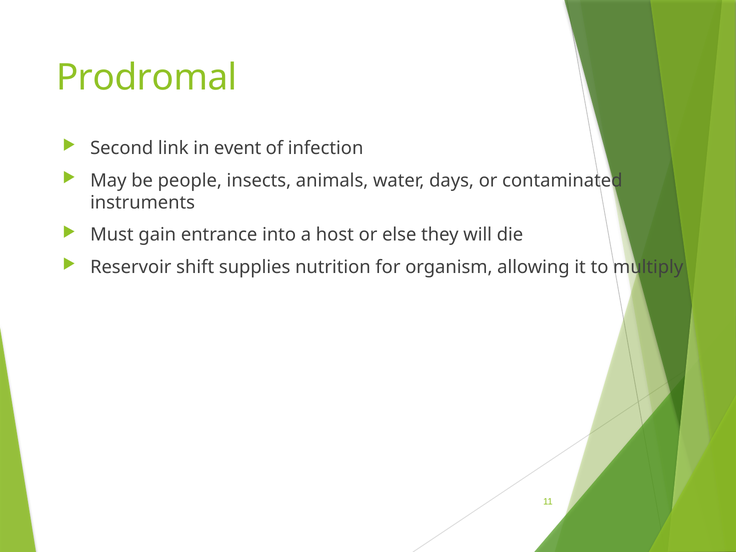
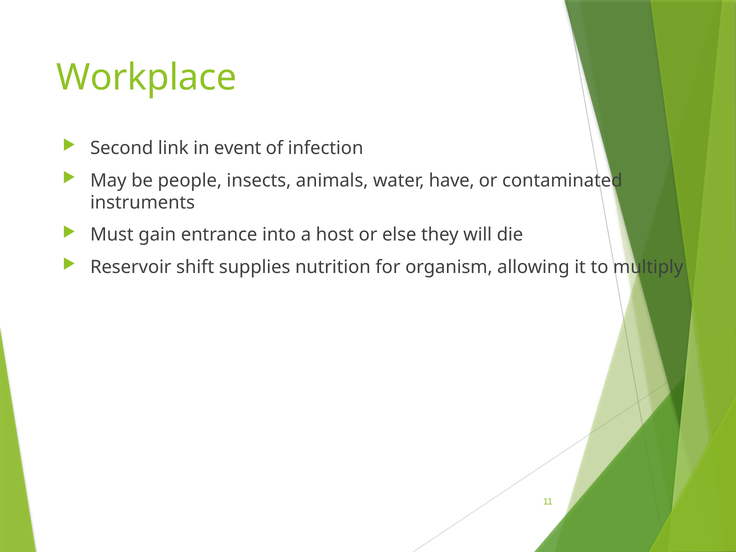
Prodromal: Prodromal -> Workplace (147, 77)
days: days -> have (452, 180)
